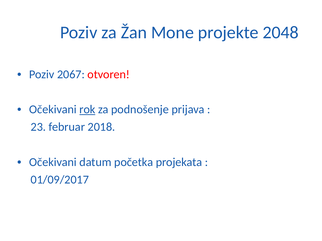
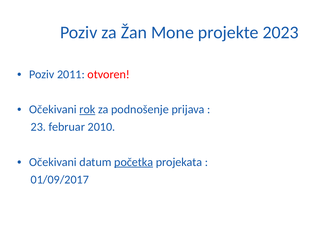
2048: 2048 -> 2023 (281, 33)
2067: 2067 -> 2011 (71, 75)
2018: 2018 -> 2010 (101, 127)
početka underline: none -> present (134, 162)
